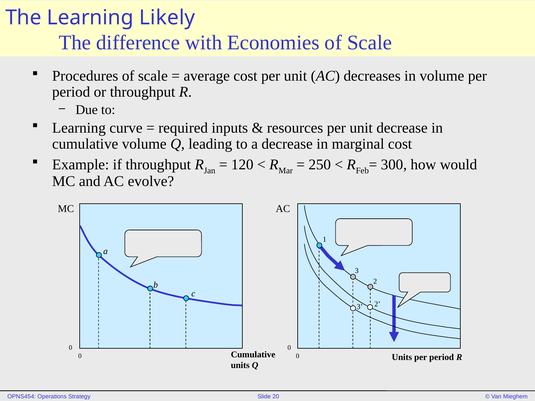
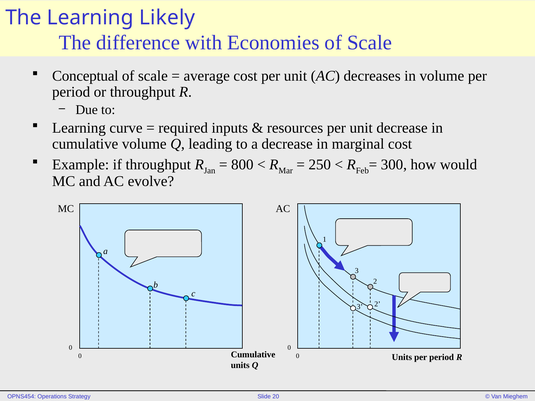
Procedures: Procedures -> Conceptual (85, 76)
120: 120 -> 800 (242, 165)
